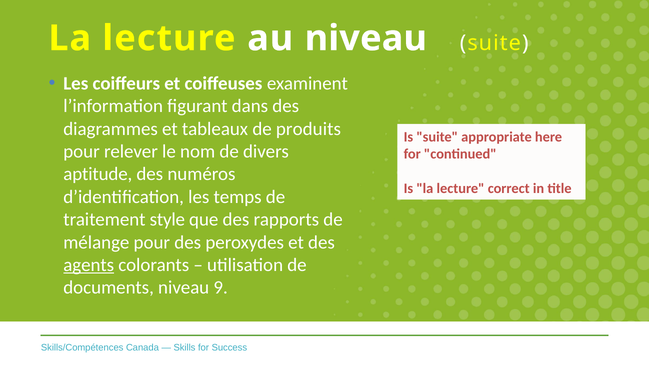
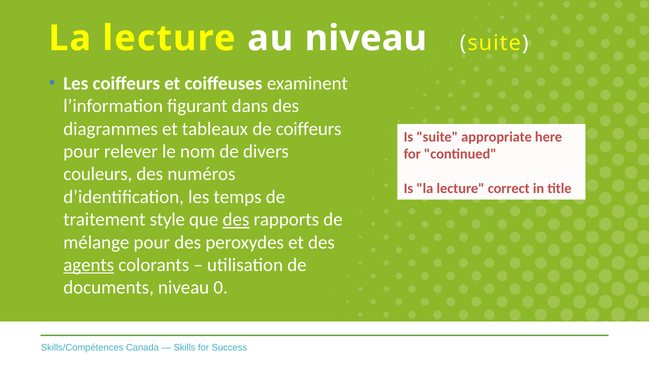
de produits: produits -> coiffeurs (309, 129)
aptitude: aptitude -> couleurs (98, 174)
des underline: none -> present (236, 220)
9: 9 -> 0 (221, 288)
